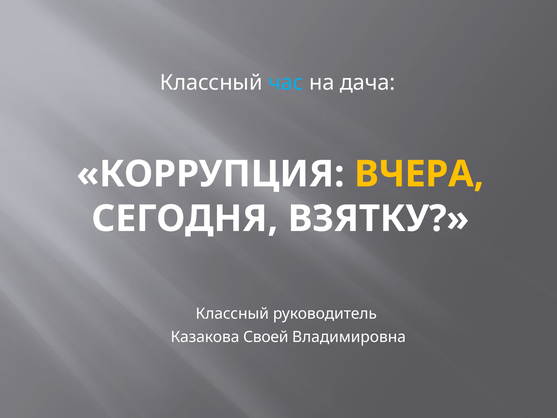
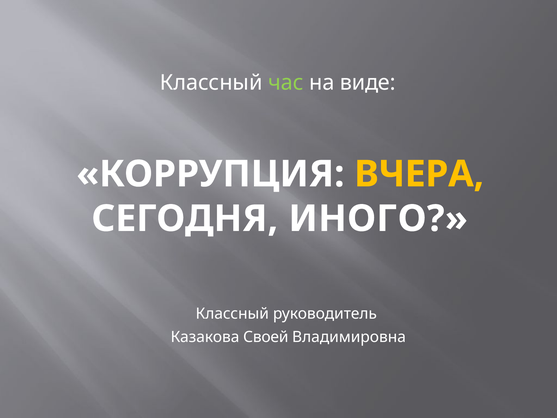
час colour: light blue -> light green (286, 83)
дача: дача -> виде (368, 83)
ВЗЯТКУ: ВЗЯТКУ -> ИНОГО (378, 219)
